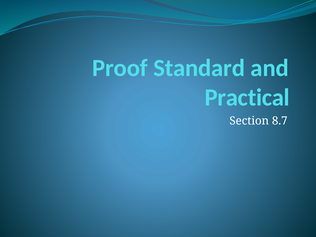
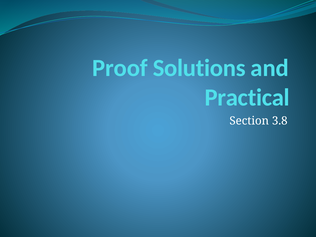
Standard: Standard -> Solutions (199, 68)
8.7: 8.7 -> 3.8 (280, 121)
